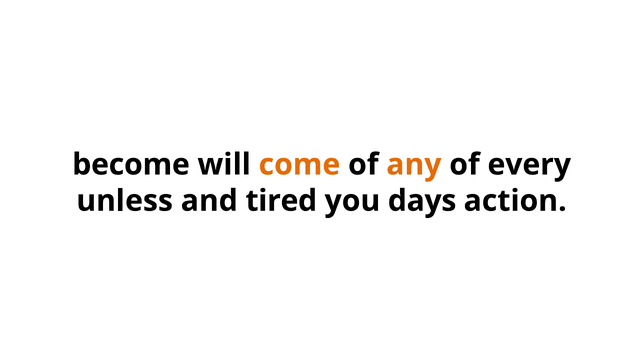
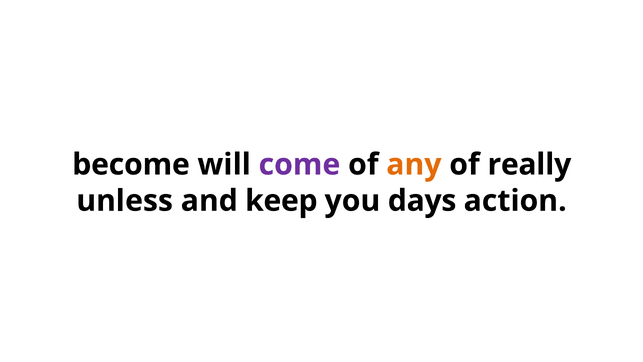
come colour: orange -> purple (299, 164)
every: every -> really (529, 164)
tired: tired -> keep (281, 201)
